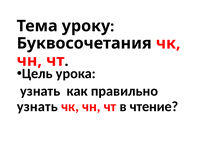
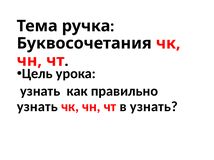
уроку: уроку -> ручка (86, 26)
в чтение: чтение -> узнать (154, 107)
